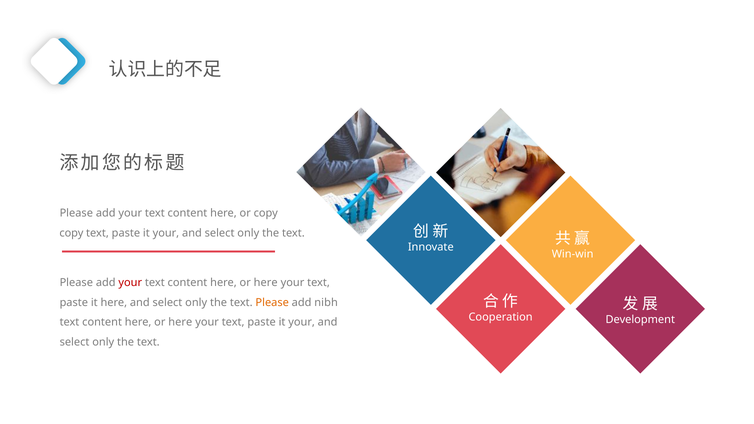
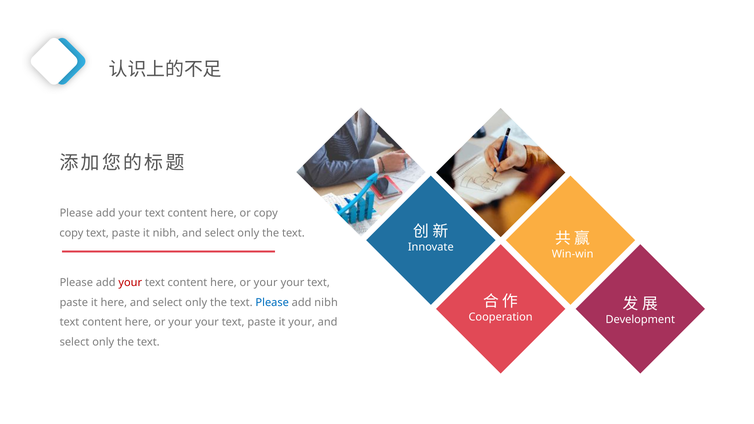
your: your -> nibh (166, 233)
here: here -> your (266, 283)
Please colour: orange -> blue (272, 303)
here: here -> your (180, 322)
